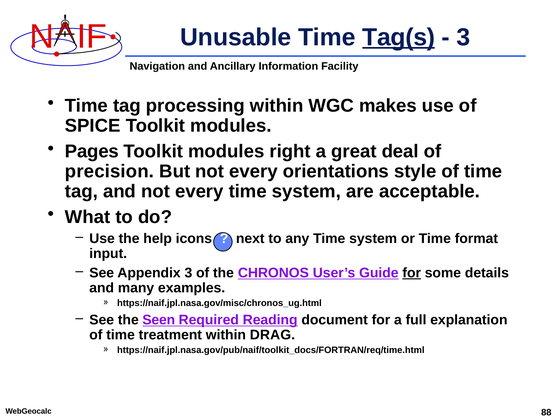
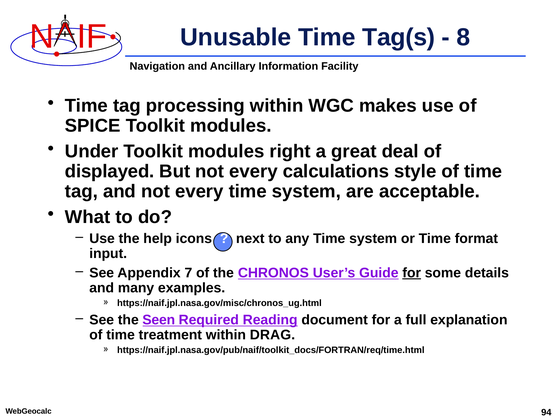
Tag(s underline: present -> none (399, 37)
3: 3 -> 8 (464, 37)
Pages: Pages -> Under (92, 151)
precision: precision -> displayed (110, 171)
orientations: orientations -> calculations (336, 171)
Appendix 3: 3 -> 7 (188, 273)
88: 88 -> 94 (546, 412)
